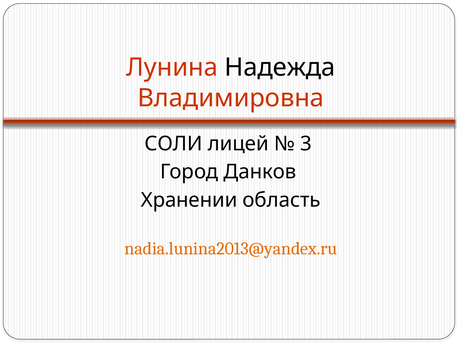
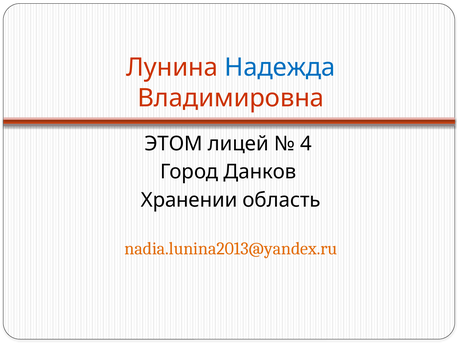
Надежда colour: black -> blue (280, 67)
СОЛИ: СОЛИ -> ЭТОМ (174, 144)
3: 3 -> 4 (306, 144)
